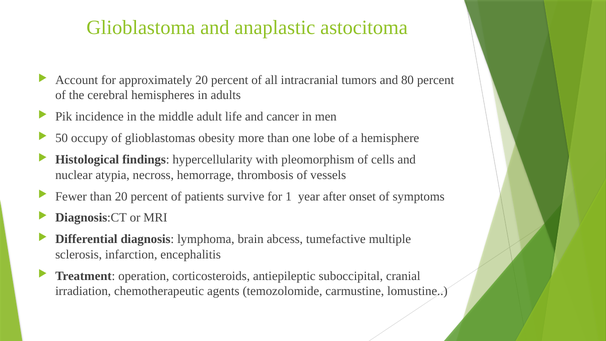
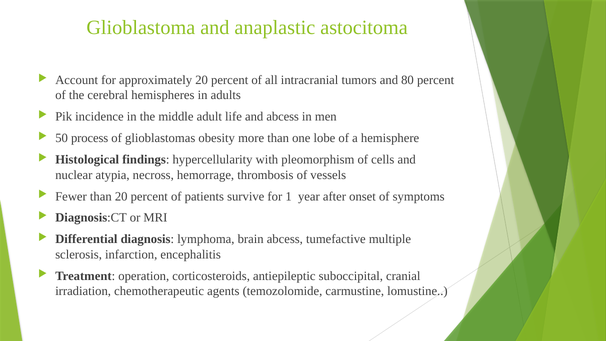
and cancer: cancer -> abcess (283, 117)
occupy: occupy -> process (90, 138)
